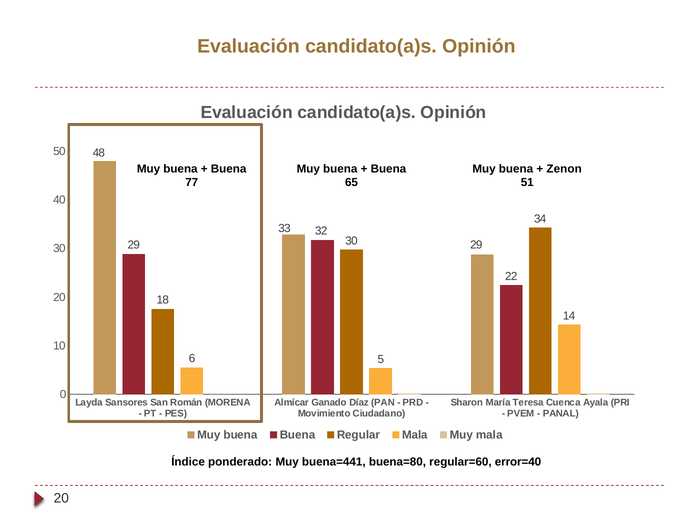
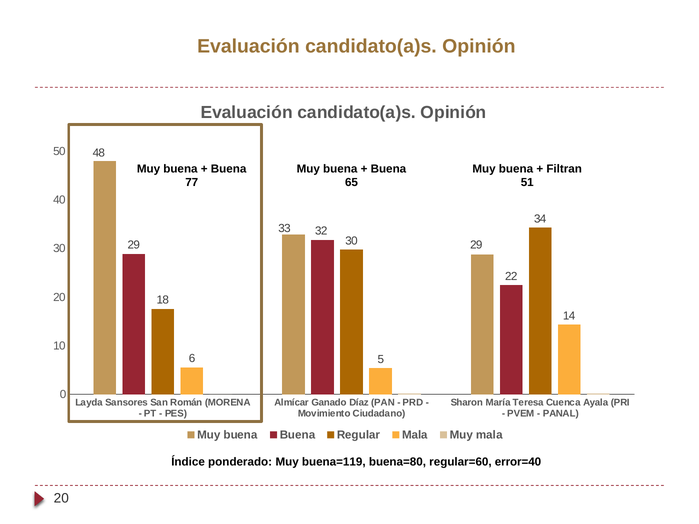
Zenon: Zenon -> Filtran (564, 169)
buena=441: buena=441 -> buena=119 (334, 462)
